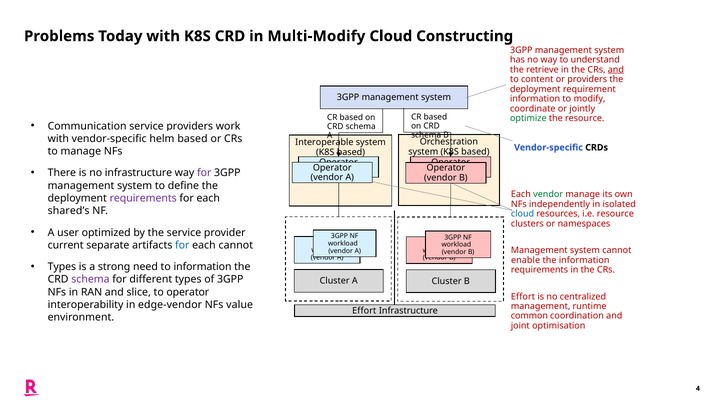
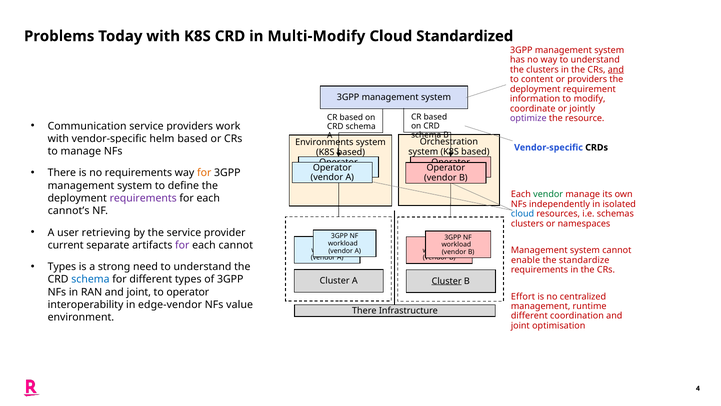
Constructing: Constructing -> Standardized (465, 36)
the retrieve: retrieve -> clusters (542, 69)
optimize colour: green -> purple (528, 118)
Interoperable: Interoperable -> Environments (324, 142)
no infrastructure: infrastructure -> requirements (138, 173)
for colour: purple -> orange (204, 173)
shared’s: shared’s -> cannot’s (69, 211)
i.e resource: resource -> schemas (615, 214)
optimized: optimized -> retrieving (106, 232)
for colour: blue -> purple (182, 245)
the information: information -> standardize (584, 260)
need to information: information -> understand (202, 267)
schema colour: purple -> blue (90, 279)
Cluster underline: none -> present (447, 281)
RAN and slice: slice -> joint (139, 292)
Effort: Effort -> There (364, 310)
common: common -> different (529, 316)
